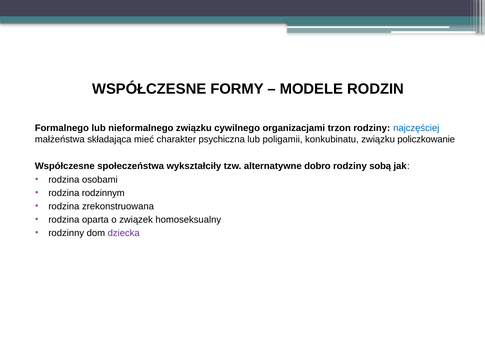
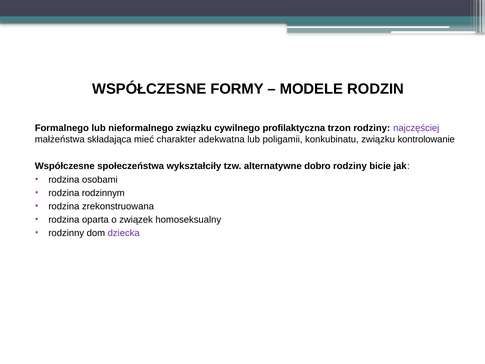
organizacjami: organizacjami -> profilaktyczna (294, 128)
najczęściej colour: blue -> purple (416, 128)
psychiczna: psychiczna -> adekwatna (222, 139)
policzkowanie: policzkowanie -> kontrolowanie (426, 139)
sobą: sobą -> bicie (380, 166)
